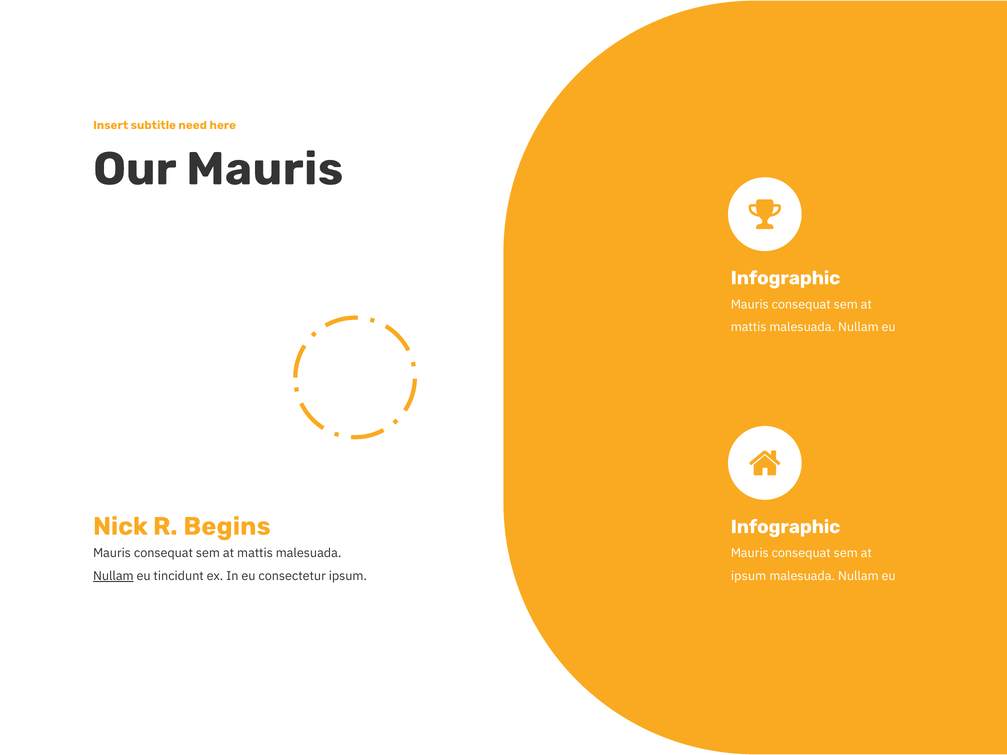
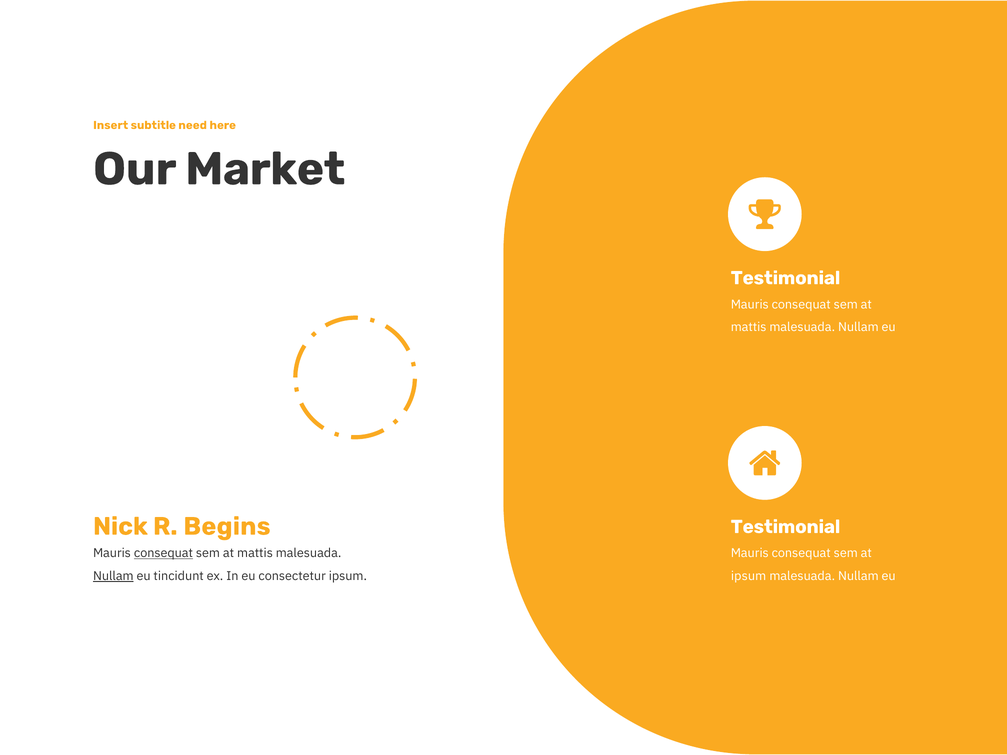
Our Mauris: Mauris -> Market (265, 169)
Infographic: Infographic -> Testimonial (786, 278)
Infographic: Infographic -> Testimonial (786, 527)
consequat underline: none -> present (163, 553)
